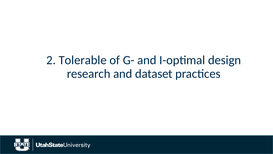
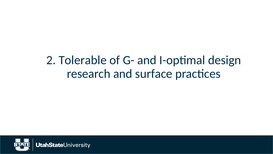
dataset: dataset -> surface (154, 73)
